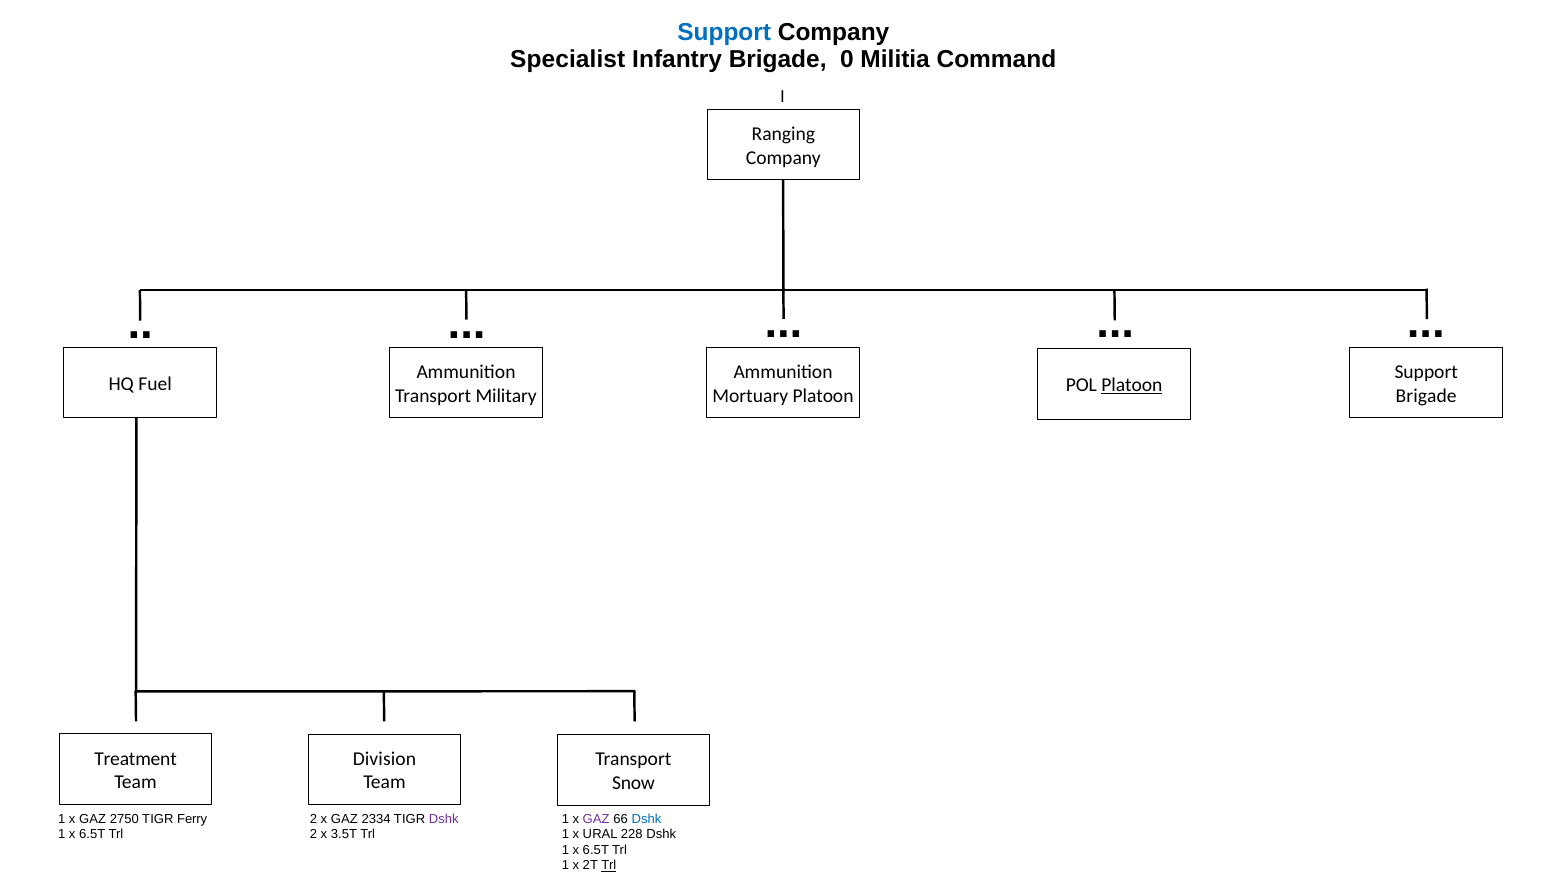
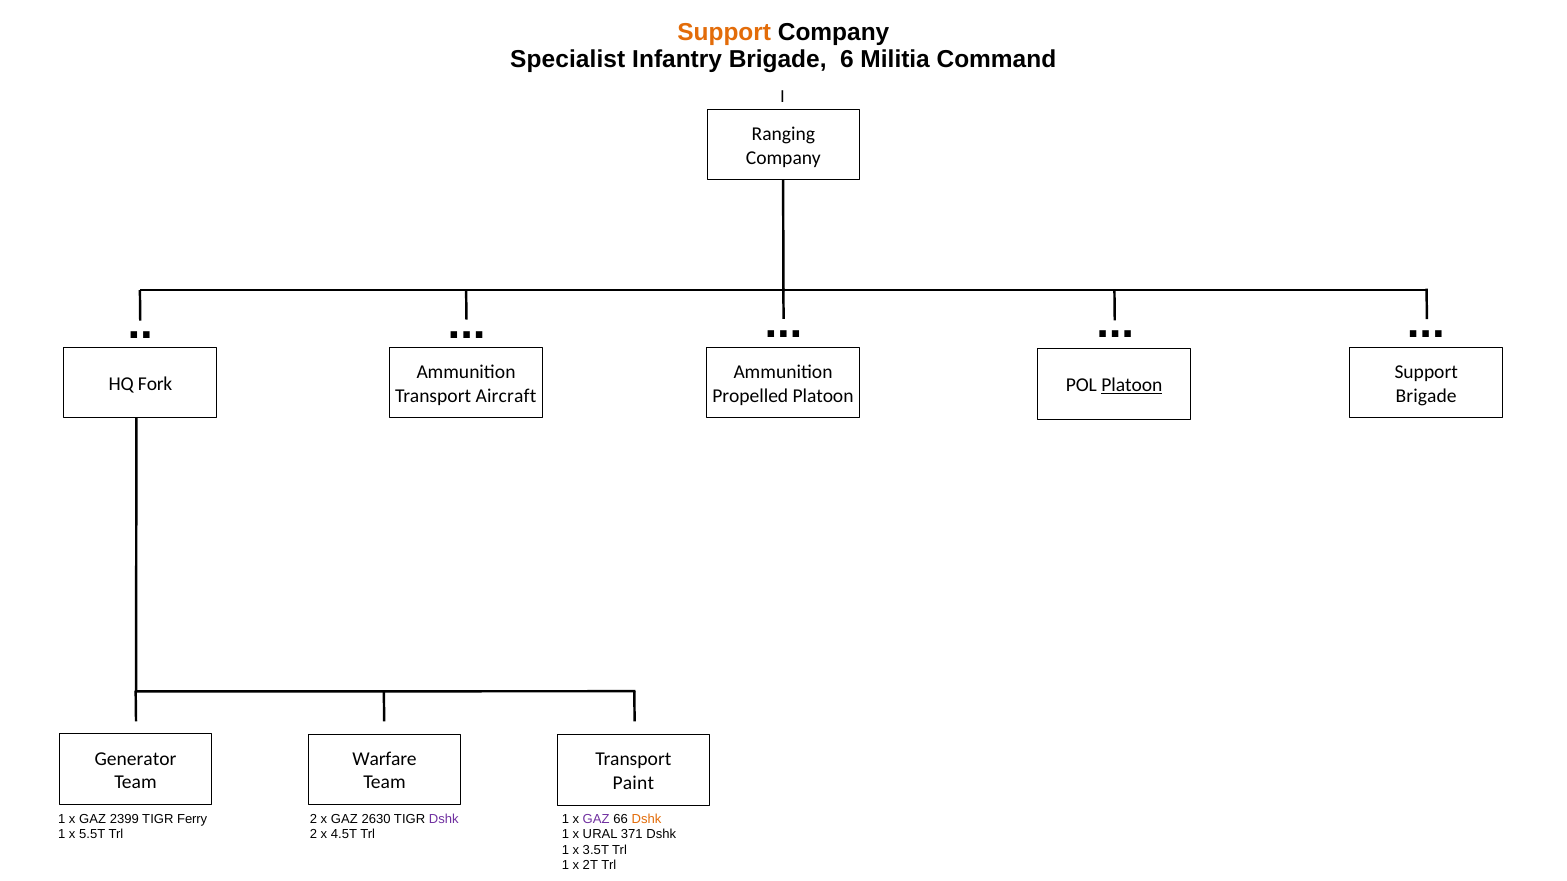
Support colour: blue -> orange (724, 33)
0: 0 -> 6 (847, 59)
Fuel: Fuel -> Fork (155, 384)
Mortuary: Mortuary -> Propelled (750, 396)
Military: Military -> Aircraft (506, 396)
Treatment: Treatment -> Generator (135, 759)
Division: Division -> Warfare (385, 759)
Snow: Snow -> Paint (633, 783)
2750: 2750 -> 2399 (124, 819)
2334: 2334 -> 2630 (376, 819)
Dshk colour: blue -> orange (646, 819)
6.5T: 6.5T -> 5.5T (92, 835)
3.5T: 3.5T -> 4.5T (344, 835)
228: 228 -> 371 (632, 835)
6.5T: 6.5T -> 3.5T (596, 850)
Trl underline: present -> none (609, 866)
